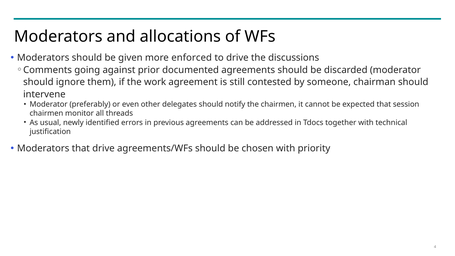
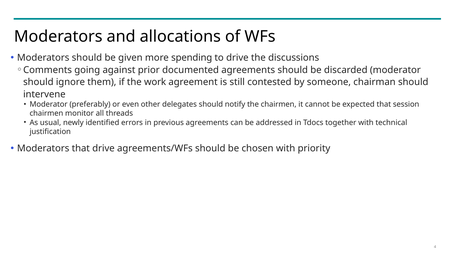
enforced: enforced -> spending (192, 58)
